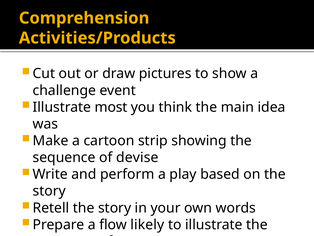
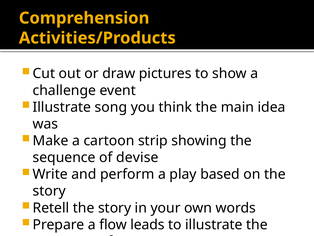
most: most -> song (111, 107)
likely: likely -> leads (147, 224)
